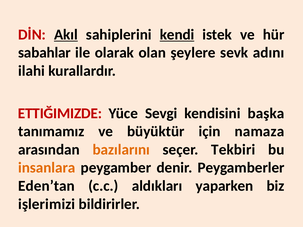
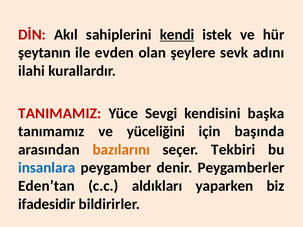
Akıl underline: present -> none (66, 35)
sabahlar: sabahlar -> şeytanın (44, 53)
olarak: olarak -> evden (114, 53)
ETTIĞIMIZDE: ETTIĞIMIZDE -> TANIMAMIZ (60, 113)
büyüktür: büyüktür -> yüceliğini (156, 132)
namaza: namaza -> başında (259, 132)
insanlara colour: orange -> blue (47, 168)
işlerimizi: işlerimizi -> ifadesidir (47, 204)
